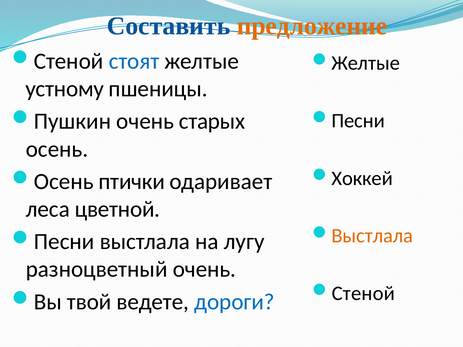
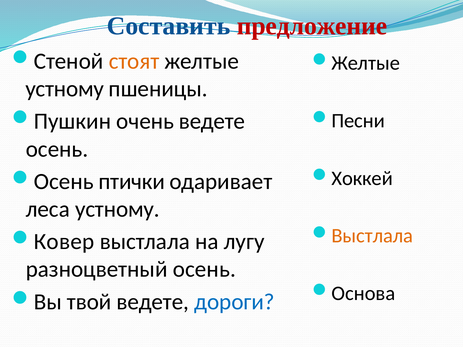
предложение colour: orange -> red (312, 26)
стоят colour: blue -> orange (134, 61)
очень старых: старых -> ведете (212, 121)
леса цветной: цветной -> устному (117, 209)
Песни: Песни -> Ковер (64, 242)
разноцветный очень: очень -> осень (204, 270)
Стеной: Стеной -> Основа (363, 294)
